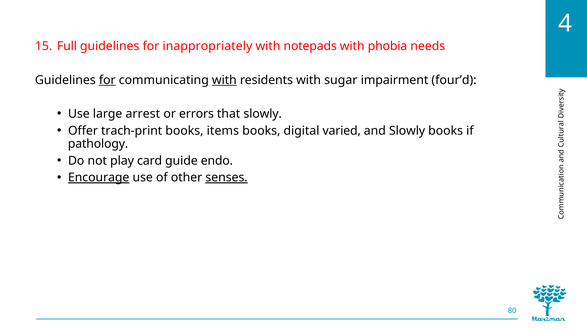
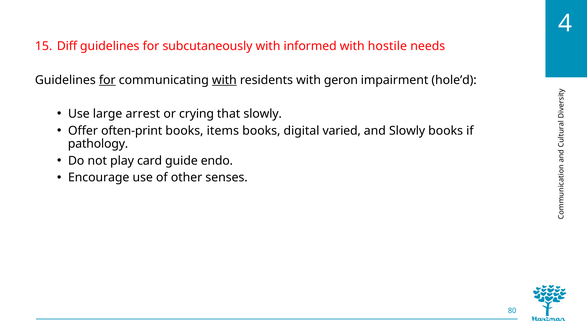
Full: Full -> Diff (67, 46)
inappropriately: inappropriately -> subcutaneously (207, 46)
notepads: notepads -> informed (310, 46)
phobia: phobia -> hostile (387, 46)
sugar: sugar -> geron (341, 80)
four’d: four’d -> hole’d (454, 80)
errors: errors -> crying (197, 114)
trach-print: trach-print -> often-print (132, 131)
Encourage underline: present -> none (99, 178)
senses underline: present -> none (227, 178)
